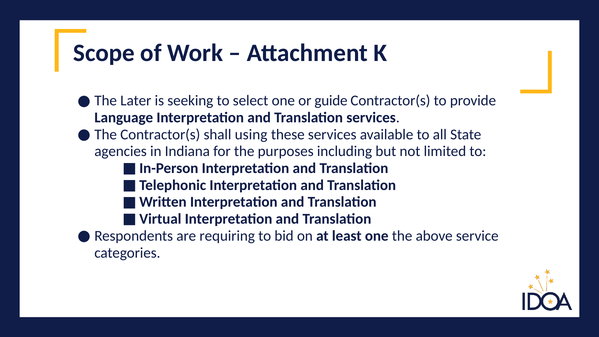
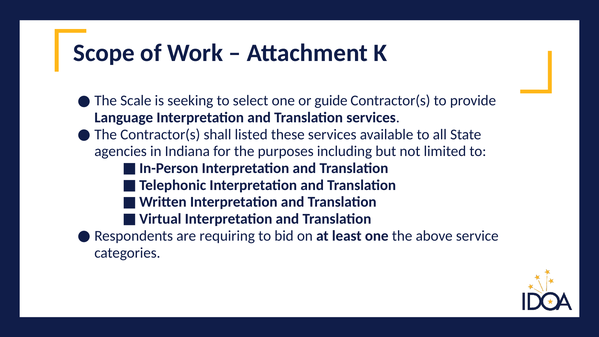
Later: Later -> Scale (136, 101)
using: using -> listed (251, 134)
